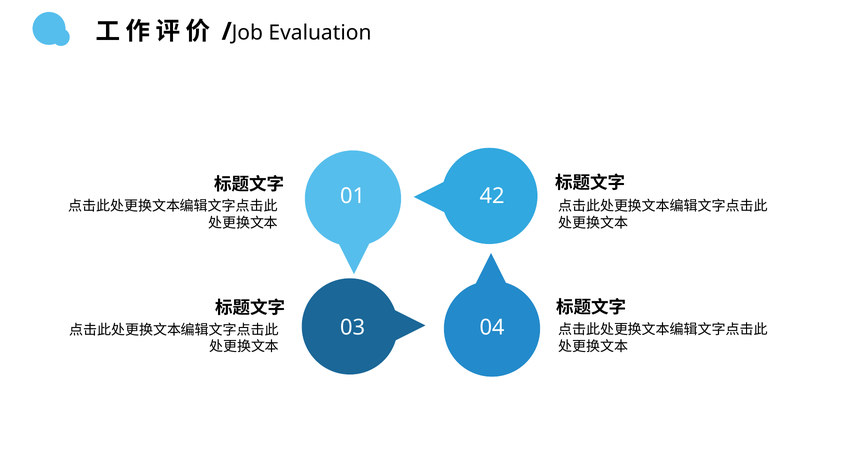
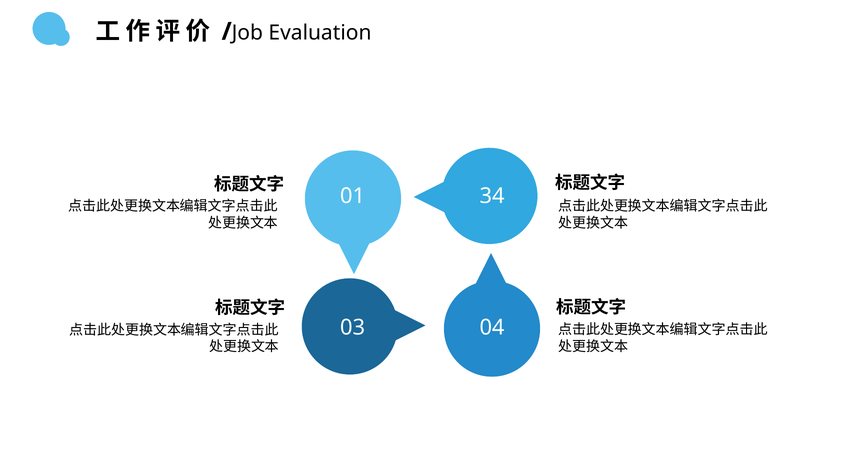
42: 42 -> 34 (492, 196)
